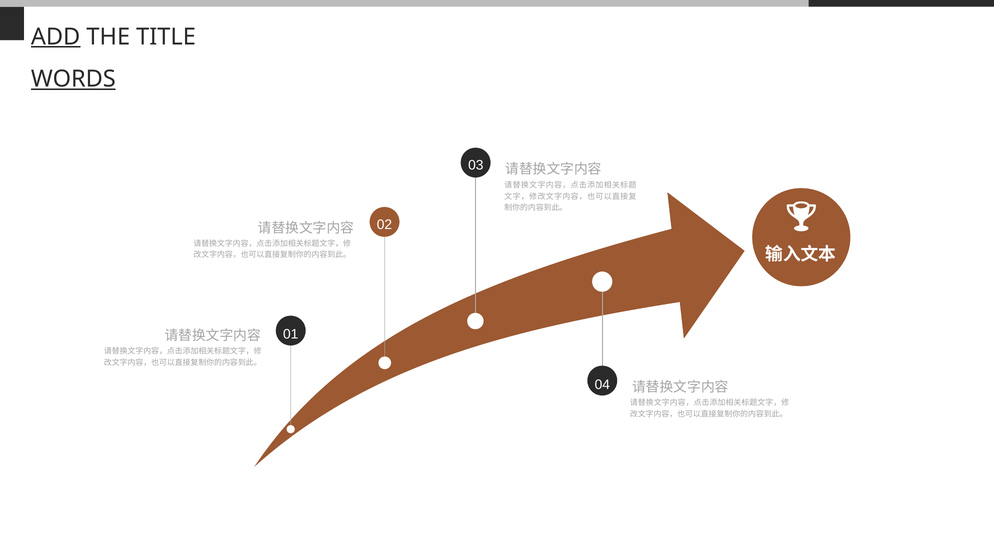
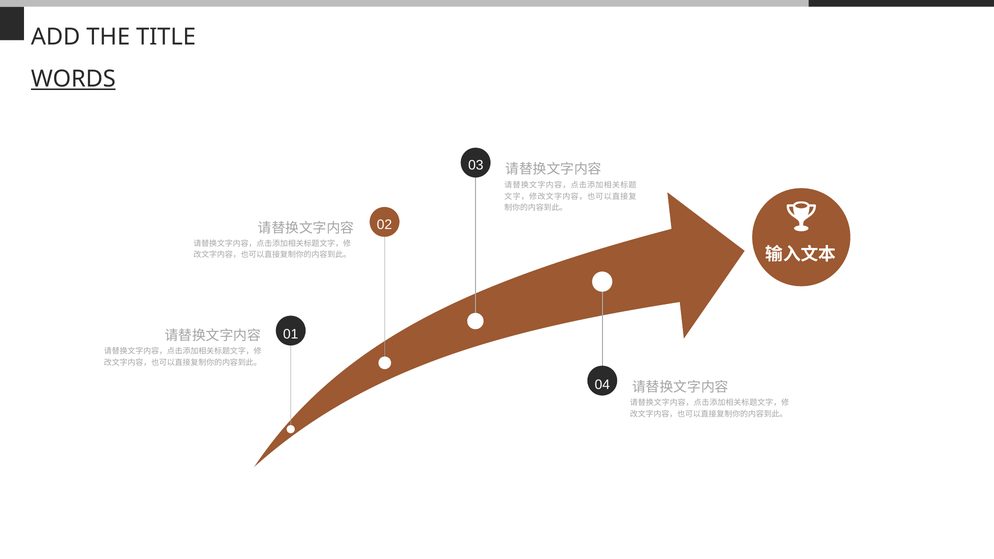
ADD underline: present -> none (56, 37)
